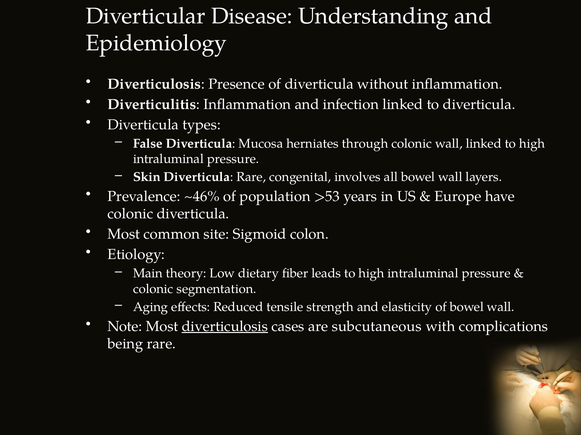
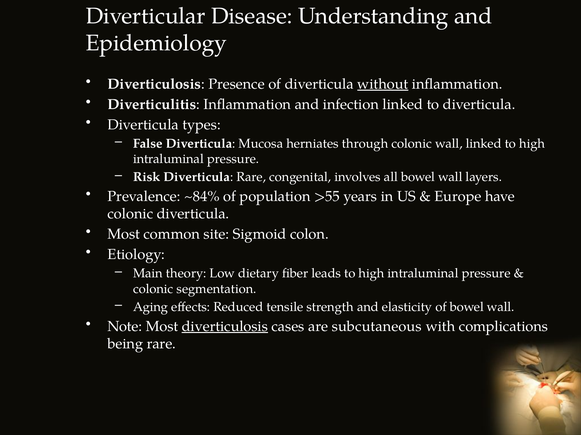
without underline: none -> present (383, 84)
Skin: Skin -> Risk (147, 177)
~46%: ~46% -> ~84% (202, 197)
>53: >53 -> >55 (327, 197)
